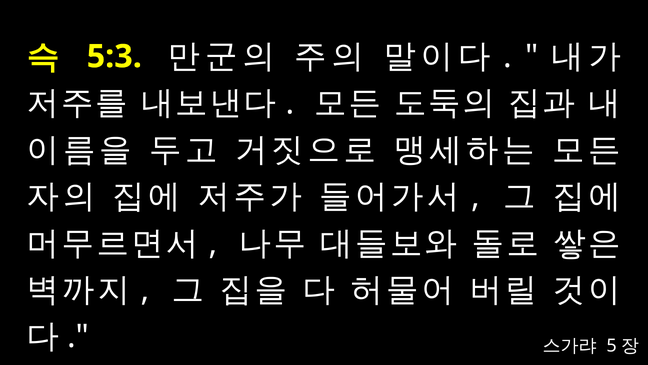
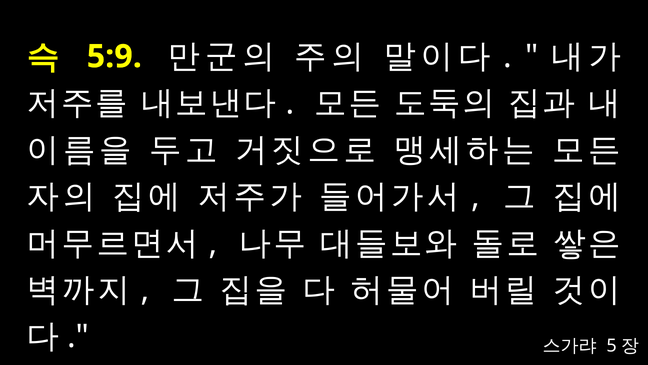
5:3: 5:3 -> 5:9 (114, 56)
